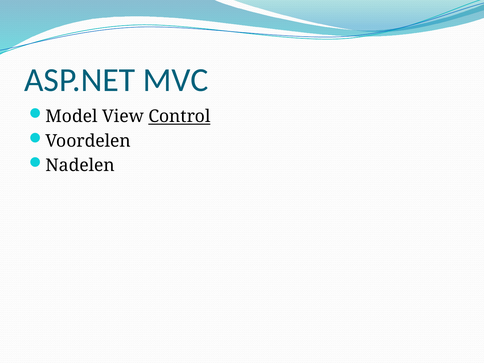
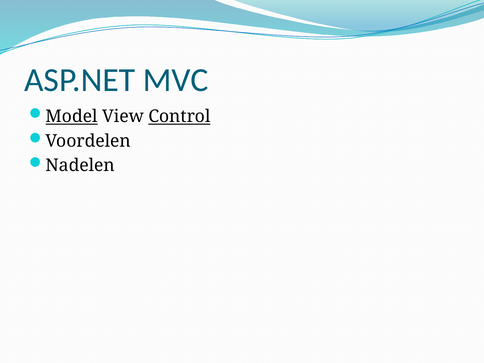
Model underline: none -> present (72, 117)
